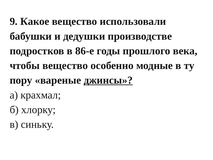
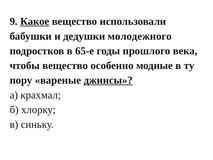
Какое underline: none -> present (35, 21)
производстве: производстве -> молодежного (140, 36)
86-е: 86-е -> 65-е (85, 51)
